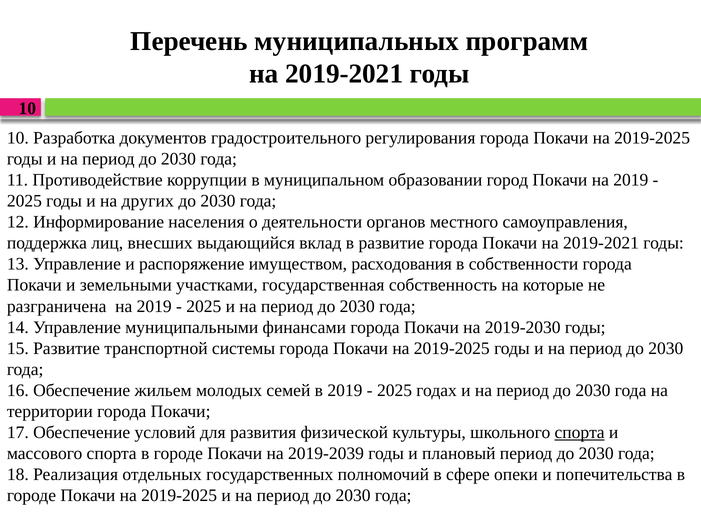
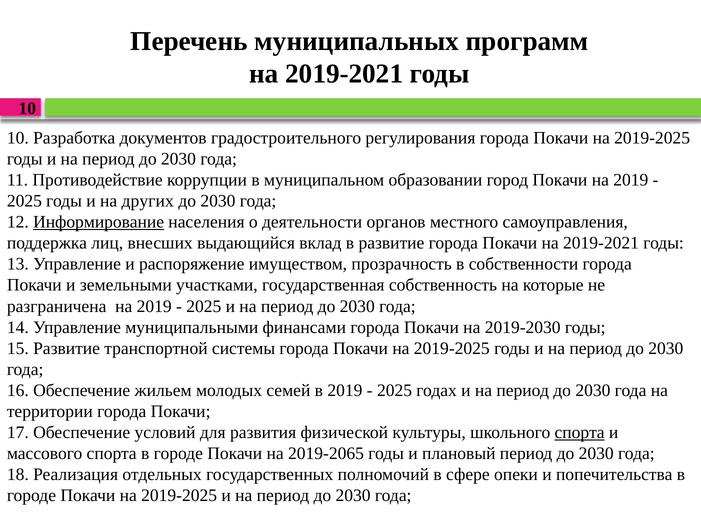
Информирование underline: none -> present (99, 222)
расходования: расходования -> прозрачность (402, 264)
2019-2039: 2019-2039 -> 2019-2065 (326, 453)
